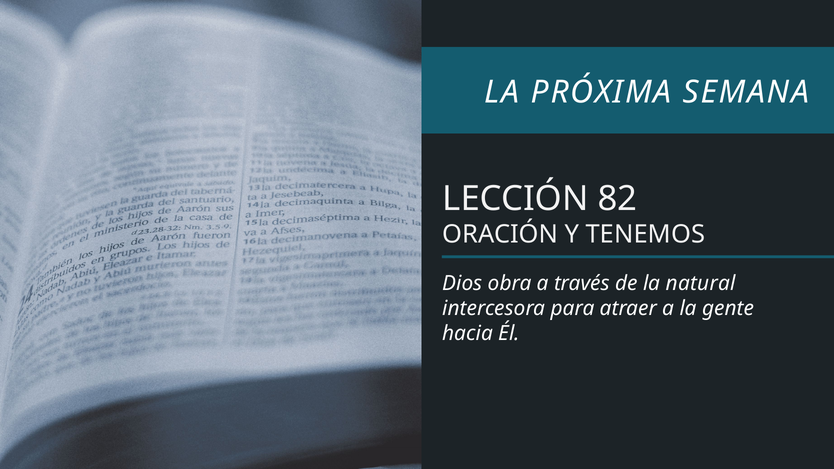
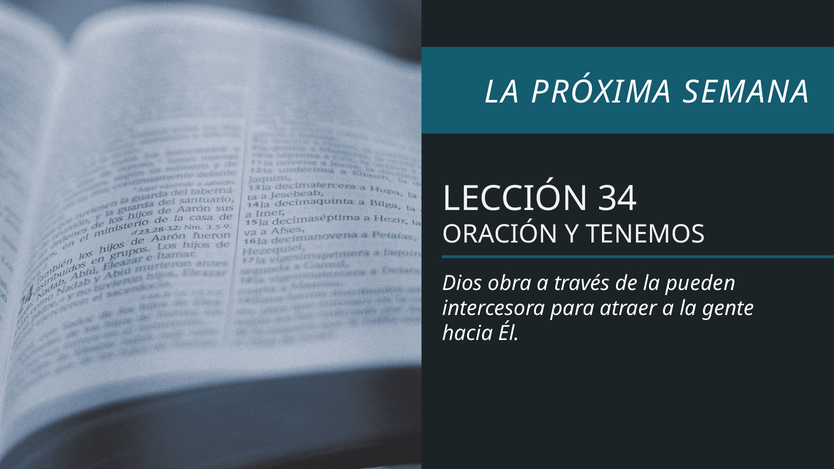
82: 82 -> 34 (617, 199)
natural: natural -> pueden (701, 283)
